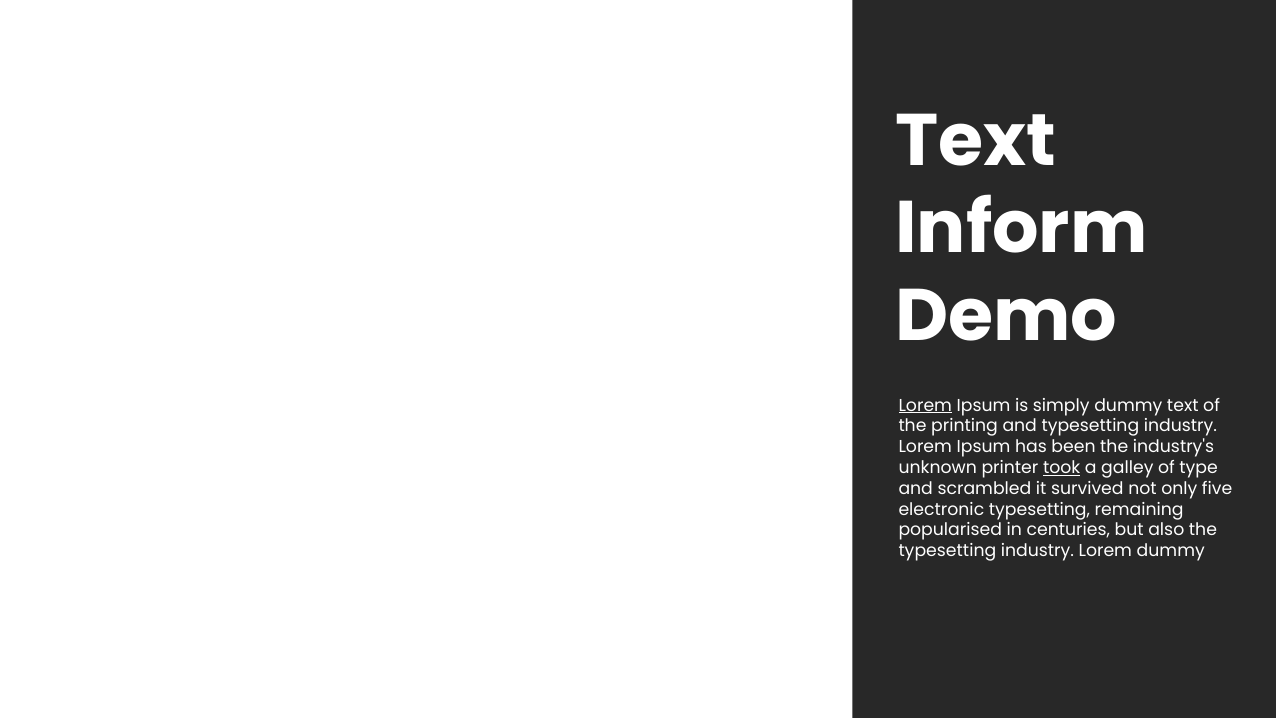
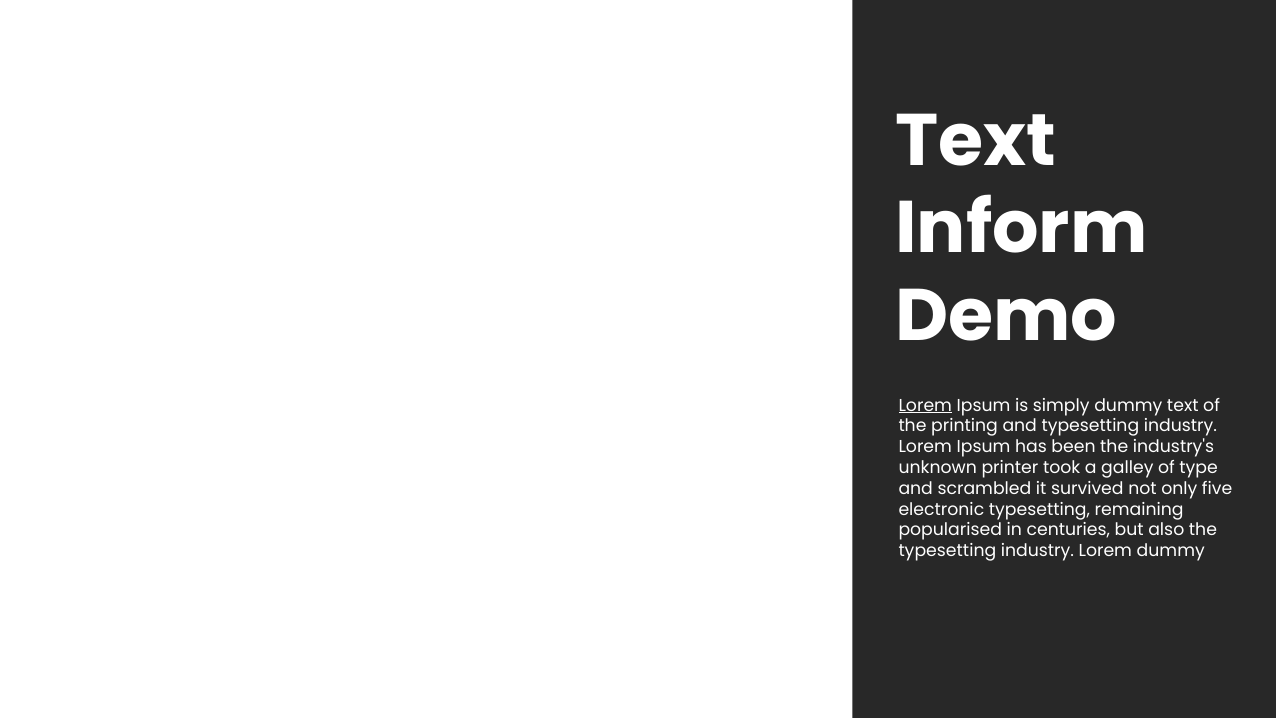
took underline: present -> none (1062, 468)
